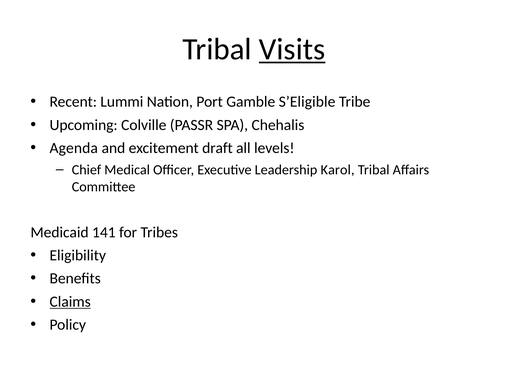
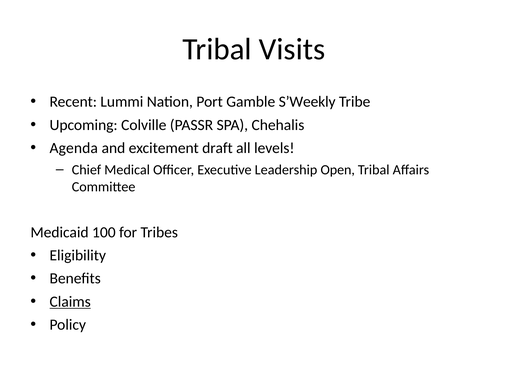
Visits underline: present -> none (292, 49)
S’Eligible: S’Eligible -> S’Weekly (307, 102)
Karol: Karol -> Open (338, 170)
141: 141 -> 100 (104, 232)
